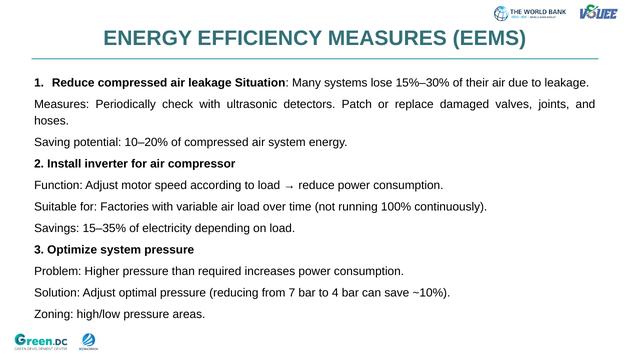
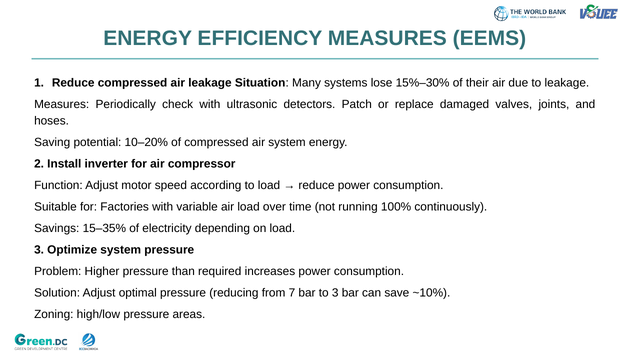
to 4: 4 -> 3 (335, 293)
